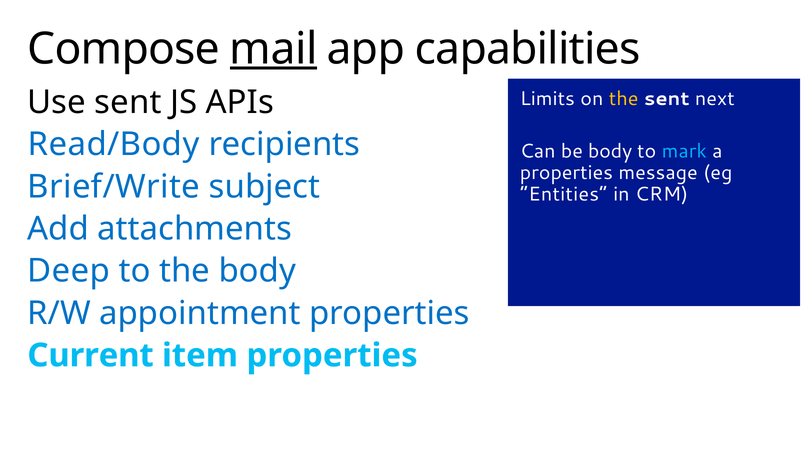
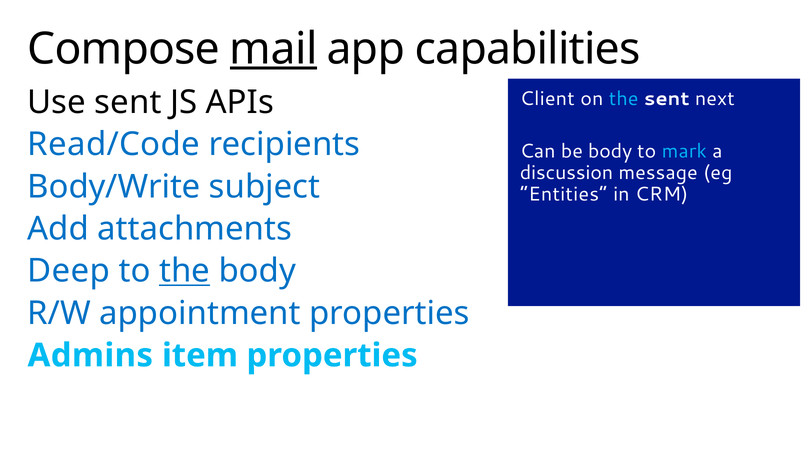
Limits: Limits -> Client (547, 99)
the colour: yellow -> light blue (624, 99)
Read/Body: Read/Body -> Read/Code (114, 145)
properties: properties -> discussion (566, 173)
Brief/Write: Brief/Write -> Body/Write (114, 187)
the underline: none -> present (185, 271)
Current: Current -> Admins (90, 356)
